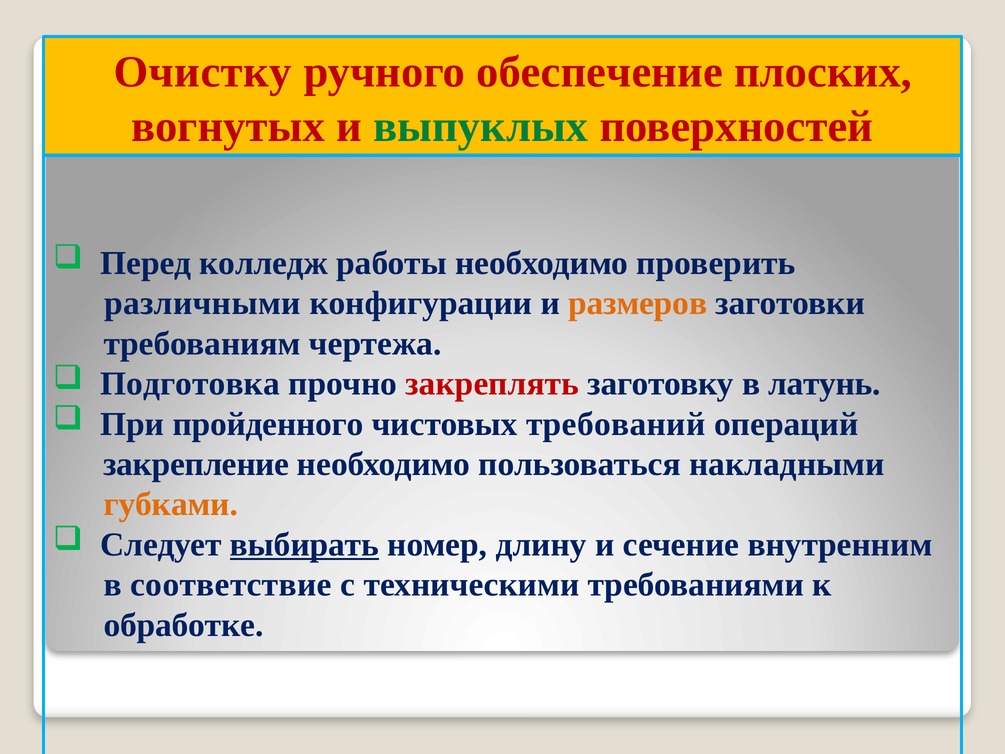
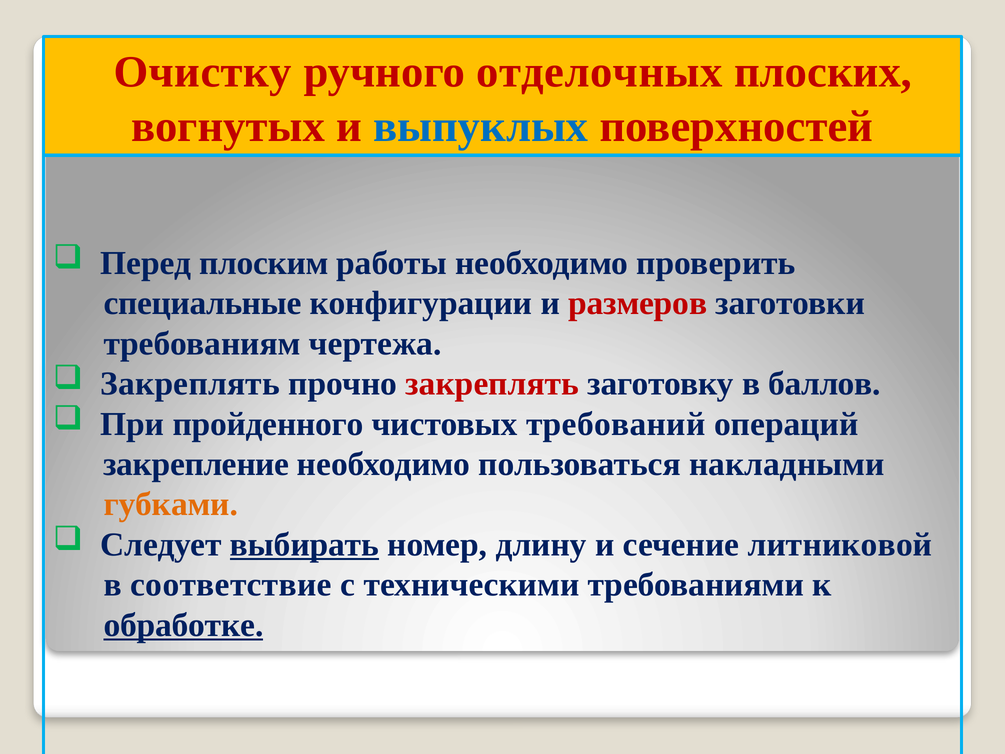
обеспечение: обеспечение -> отделочных (599, 72)
выпуклых colour: green -> blue (481, 127)
колледж: колледж -> плоским (264, 263)
различными: различными -> специальные (203, 303)
размеров colour: orange -> red (638, 303)
Подготовка: Подготовка -> Закреплять (190, 384)
латунь: латунь -> баллов (824, 384)
внутренним: внутренним -> литниковой (840, 544)
обработке underline: none -> present (184, 625)
